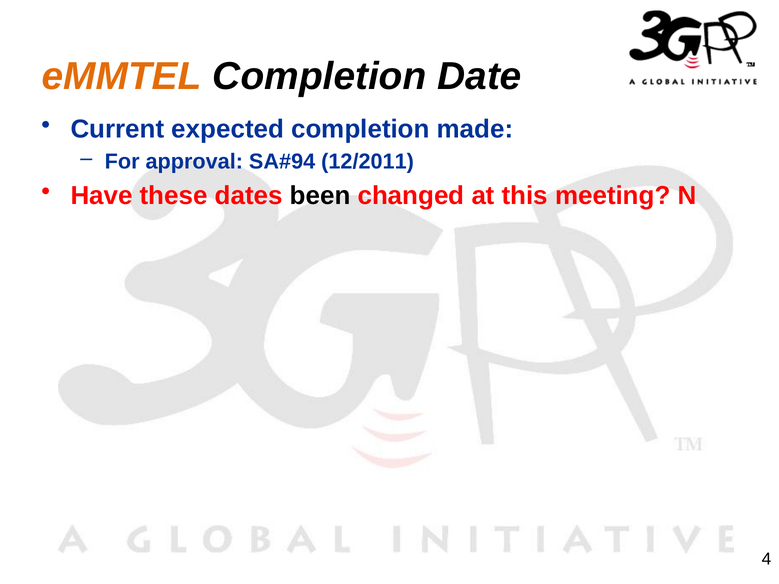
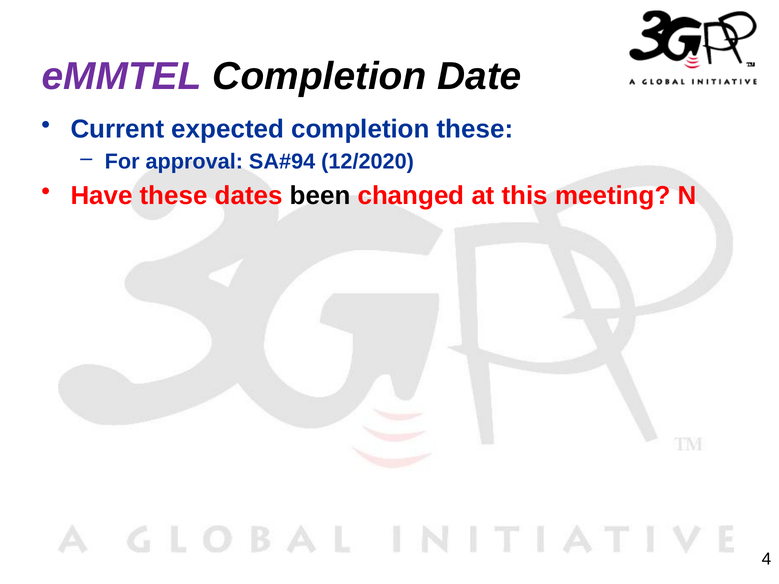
eMMTEL colour: orange -> purple (122, 77)
completion made: made -> these (475, 129)
12/2011: 12/2011 -> 12/2020 (368, 162)
